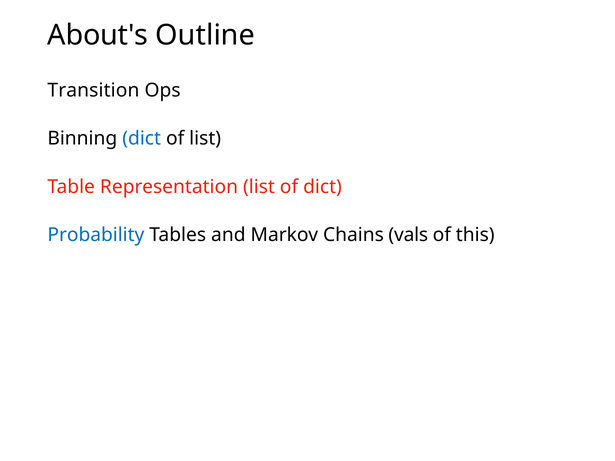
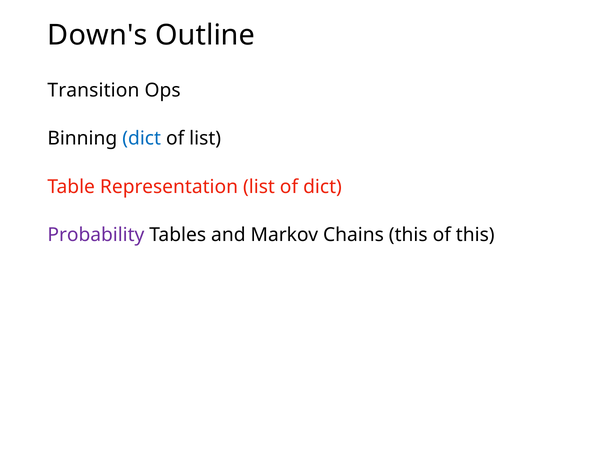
About's: About's -> Down's (98, 35)
Probability colour: blue -> purple (96, 235)
Chains vals: vals -> this (408, 235)
